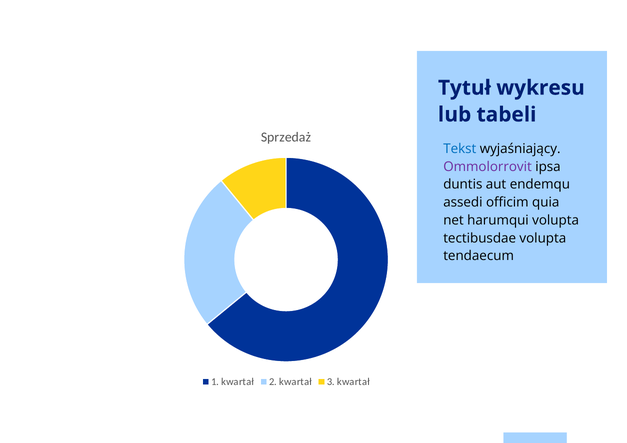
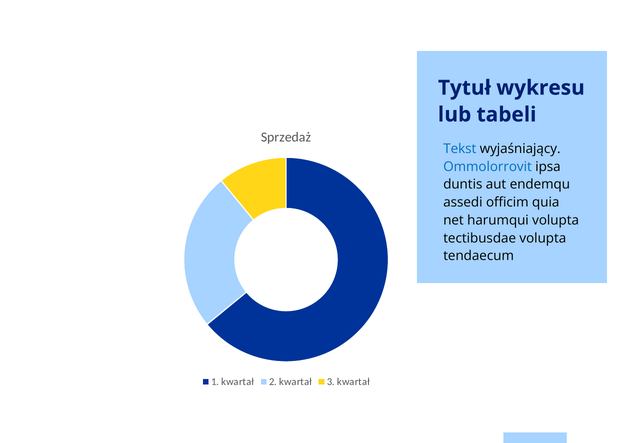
Ommolorrovit colour: purple -> blue (488, 167)
